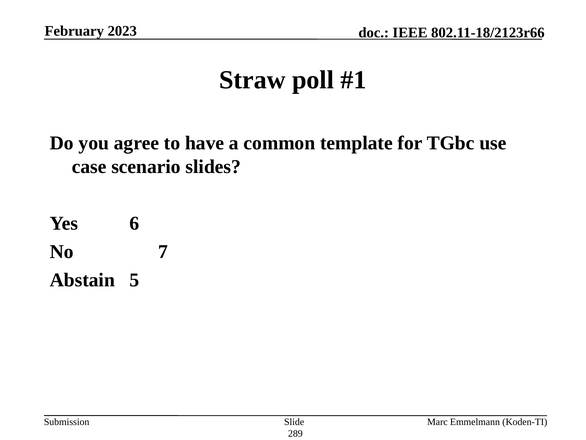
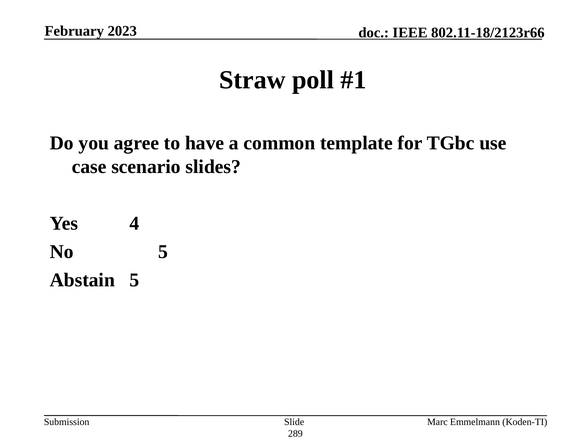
6: 6 -> 4 (134, 223)
No 7: 7 -> 5 (163, 251)
